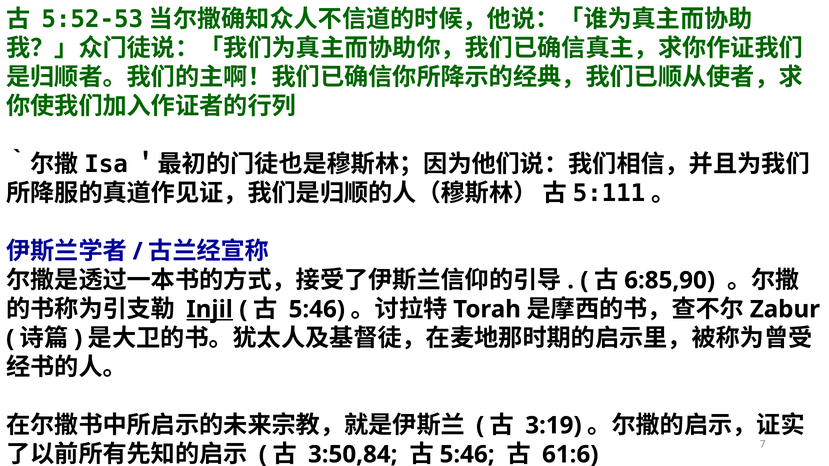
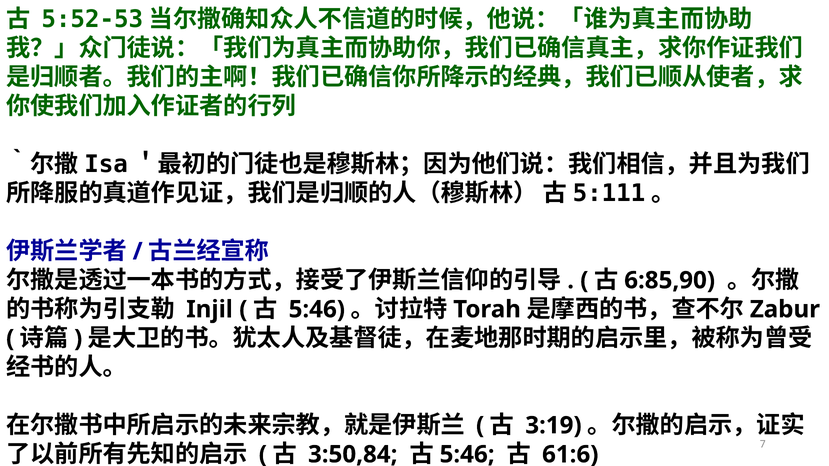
Injil underline: present -> none (210, 310)
